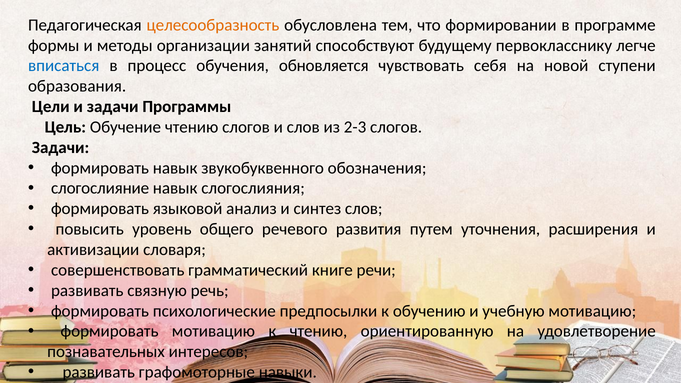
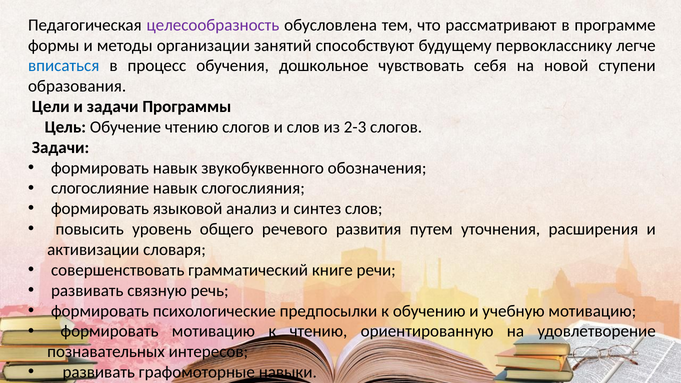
целесообразность colour: orange -> purple (213, 25)
формировании: формировании -> рассматривают (501, 25)
обновляется: обновляется -> дошкольное (324, 66)
